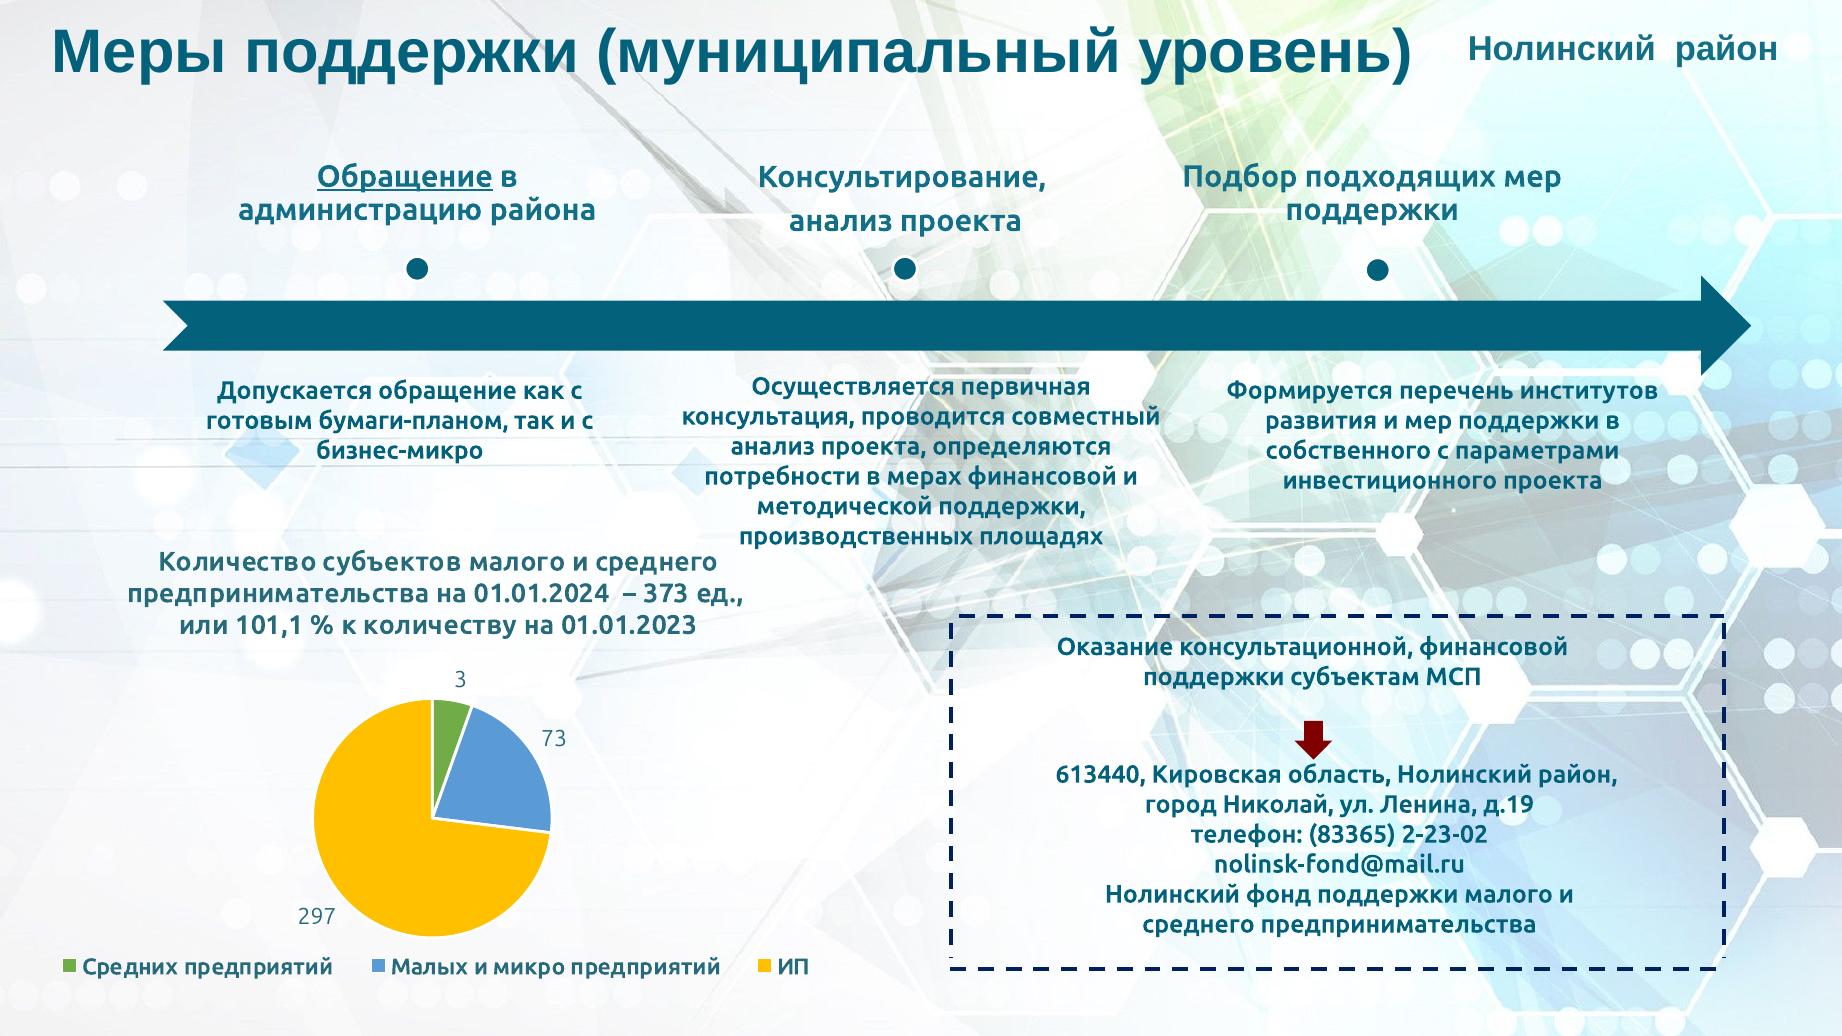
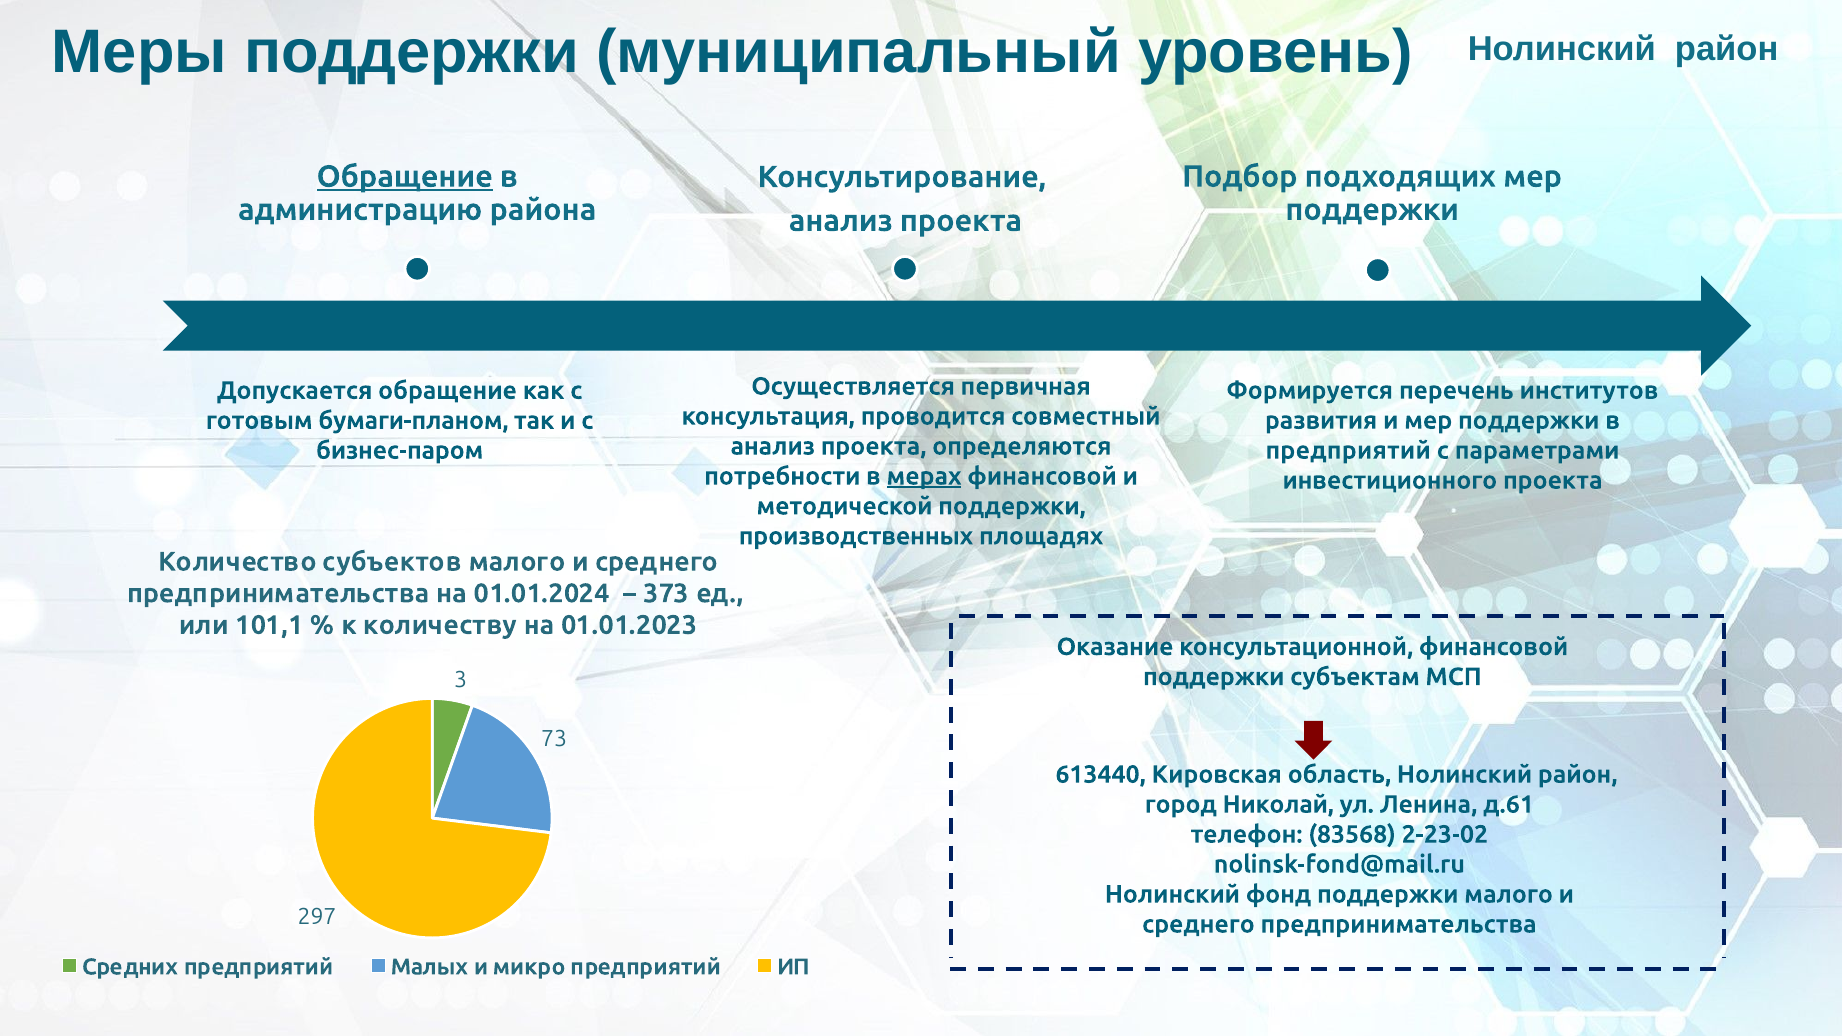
бизнес-микро: бизнес-микро -> бизнес-паром (400, 451)
собственного: собственного -> предприятий (1348, 450)
мерах underline: none -> present (924, 476)
д.19: д.19 -> д.61 (1509, 804)
83365: 83365 -> 83568 (1352, 834)
